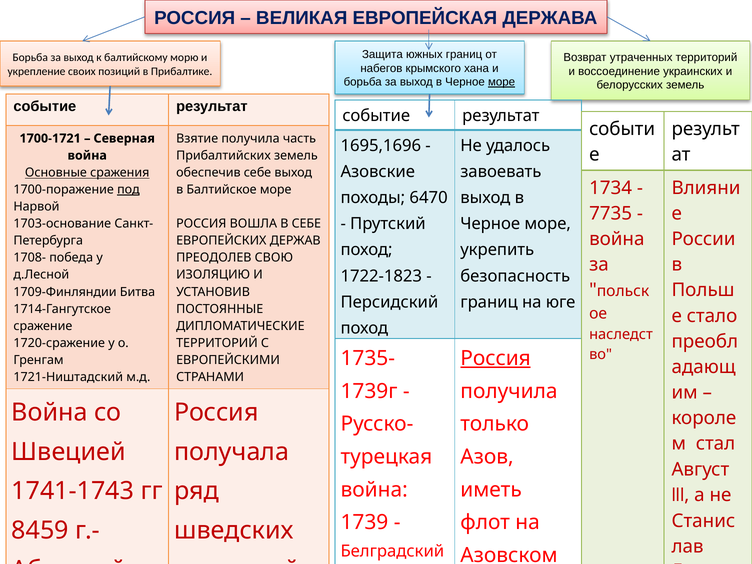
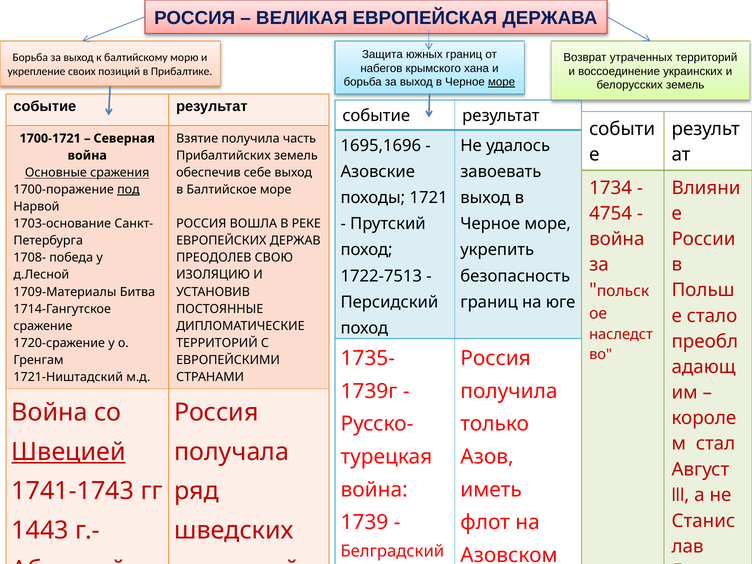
6470: 6470 -> 1721 (429, 198)
7735: 7735 -> 4754 (611, 214)
В СЕБЕ: СЕБЕ -> РЕКЕ (306, 224)
1722-1823: 1722-1823 -> 1722-7513 (381, 276)
1709-Финляндии: 1709-Финляндии -> 1709-Материалы (65, 292)
Россия underline: present -> none (496, 358)
Швецией underline: none -> present (69, 452)
8459: 8459 -> 1443 (40, 530)
